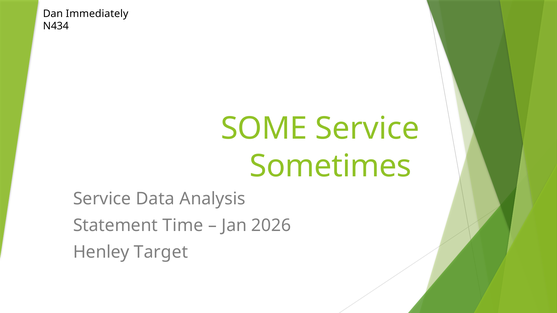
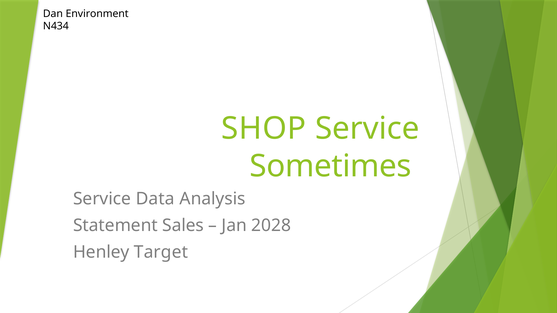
Immediately: Immediately -> Environment (97, 14)
SOME: SOME -> SHOP (264, 129)
Time: Time -> Sales (183, 225)
2026: 2026 -> 2028 (271, 225)
